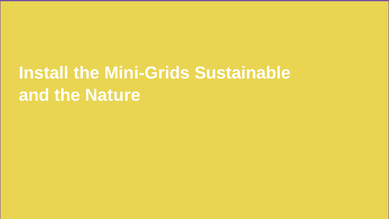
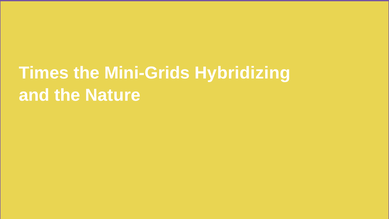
Install: Install -> Times (44, 73)
Sustainable: Sustainable -> Hybridizing (242, 73)
